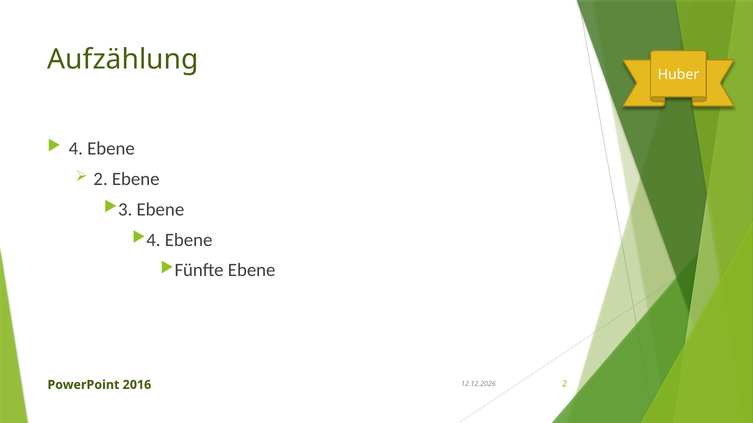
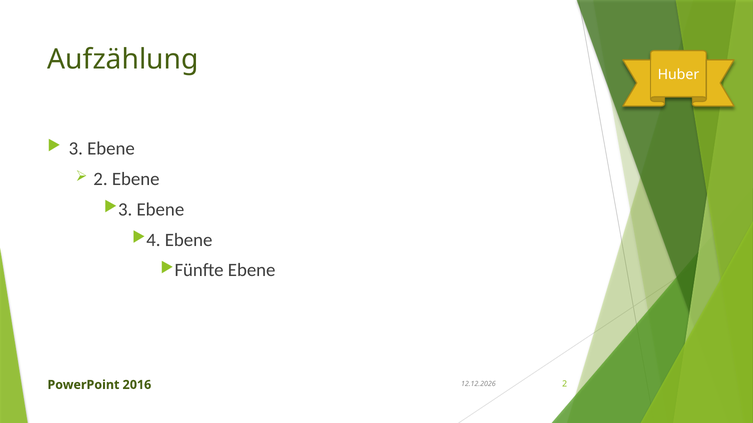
4: 4 -> 3 (76, 149)
